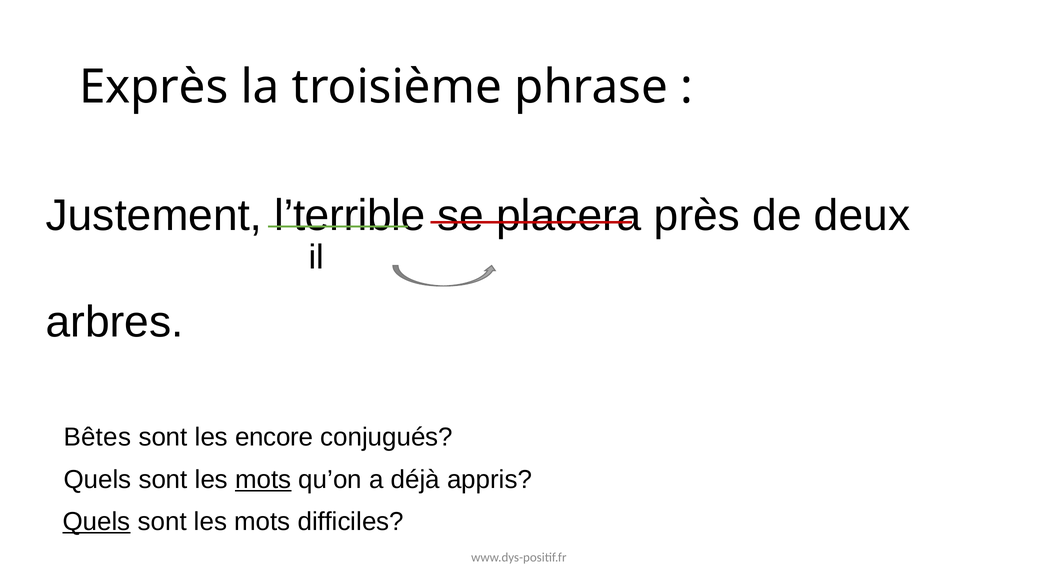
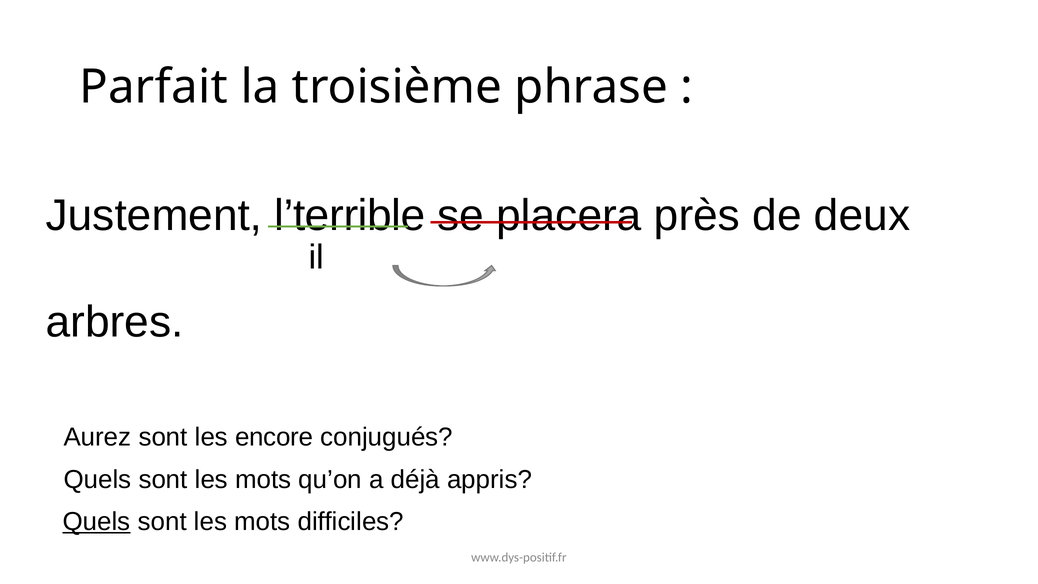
Exprès: Exprès -> Parfait (154, 87)
Bêtes: Bêtes -> Aurez (97, 437)
mots underline: present -> none (263, 479)
